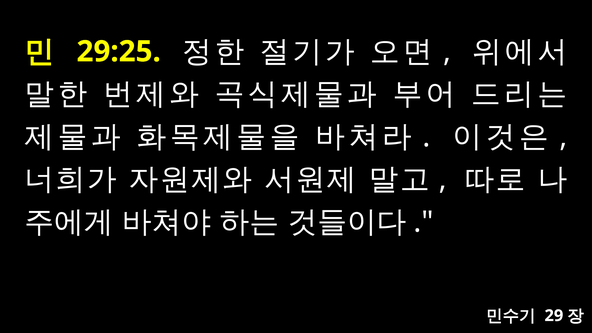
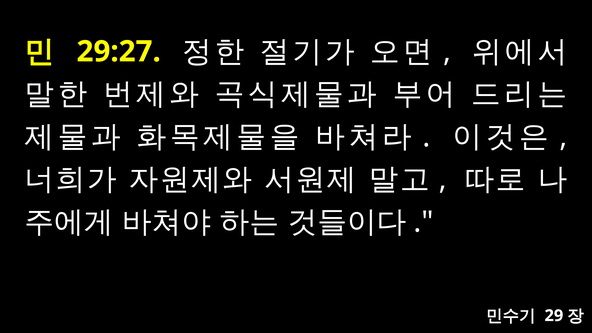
29:25: 29:25 -> 29:27 (119, 52)
